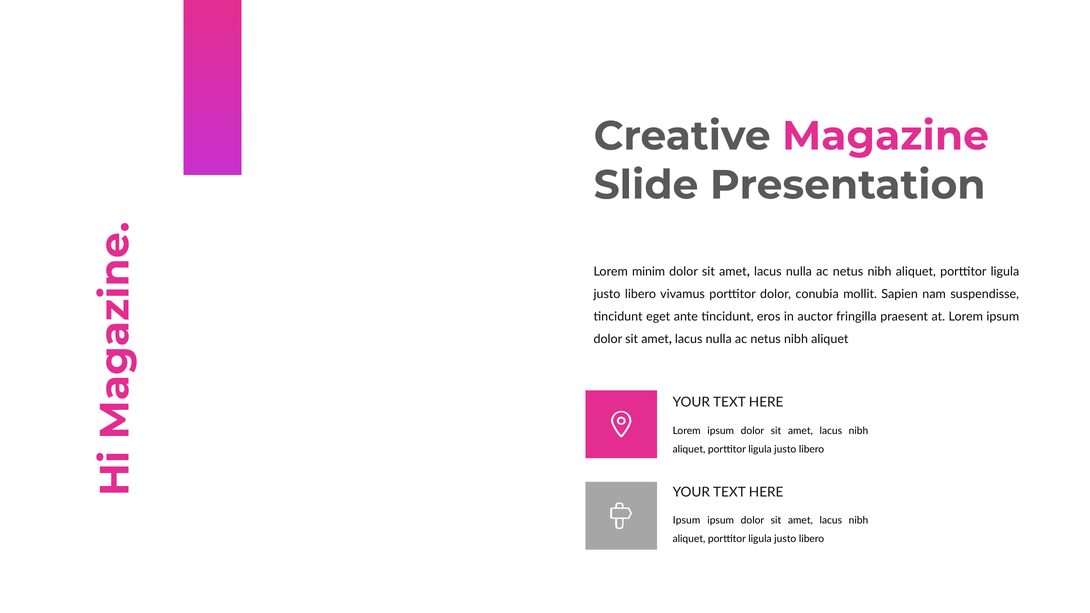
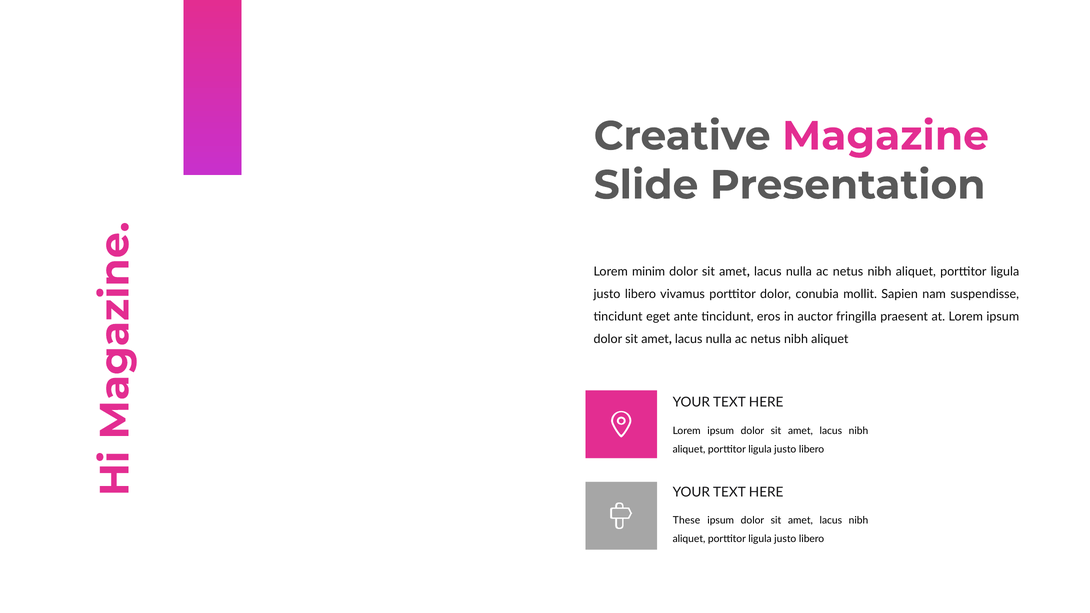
Ipsum: Ipsum -> These (687, 521)
